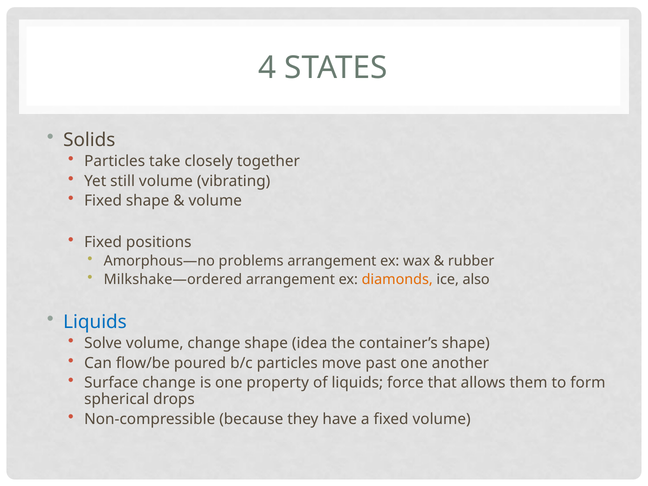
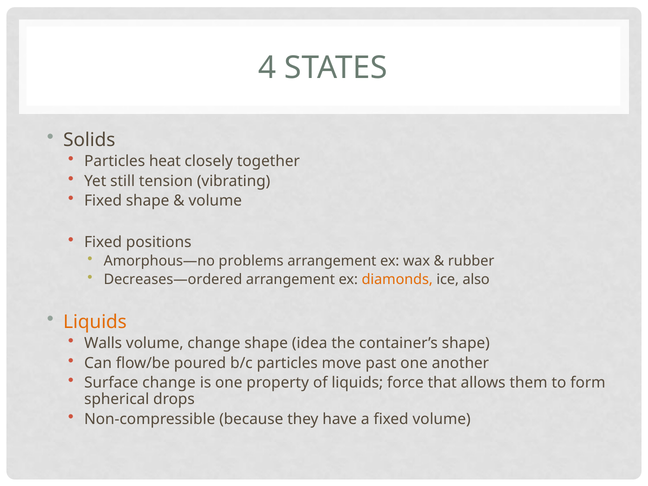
take: take -> heat (165, 161)
still volume: volume -> tension (166, 181)
Milkshake—ordered: Milkshake—ordered -> Decreases—ordered (173, 279)
Liquids colour: blue -> orange (95, 322)
Solve: Solve -> Walls (103, 343)
